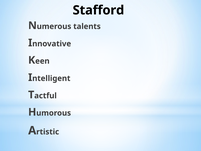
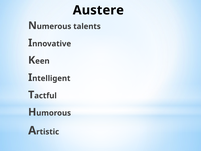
Stafford: Stafford -> Austere (98, 10)
